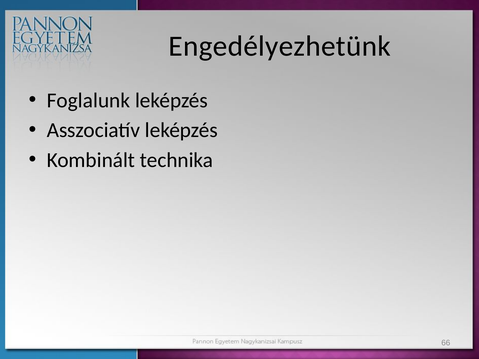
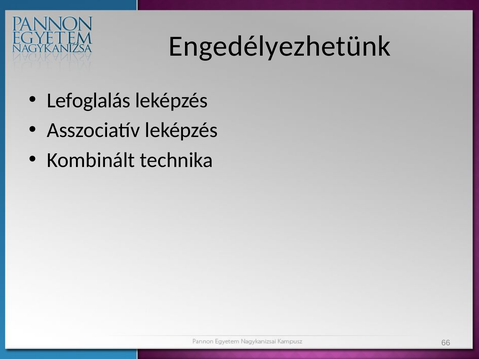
Foglalunk: Foglalunk -> Lefoglalás (89, 100)
